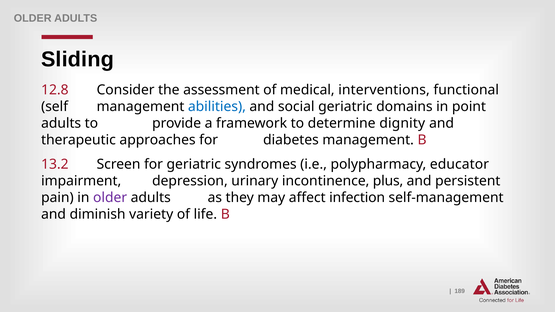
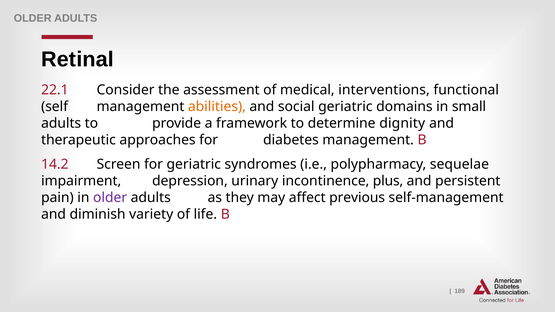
Sliding: Sliding -> Retinal (78, 60)
12.8: 12.8 -> 22.1 (55, 90)
abilities colour: blue -> orange (217, 107)
point: point -> small (469, 107)
13.2: 13.2 -> 14.2 (55, 164)
educator: educator -> sequelae (459, 164)
infection: infection -> previous (357, 198)
